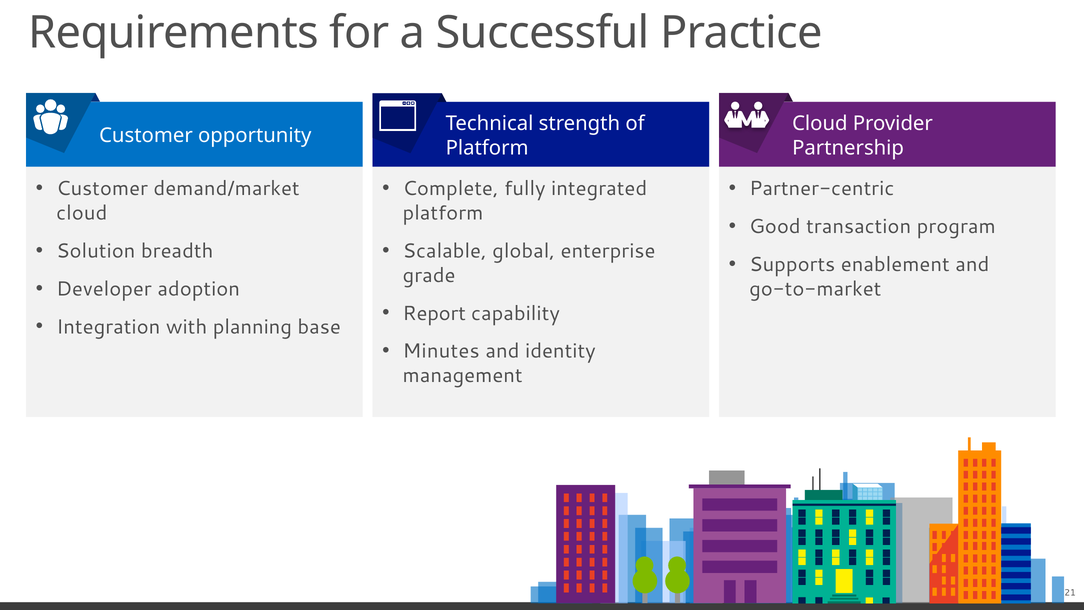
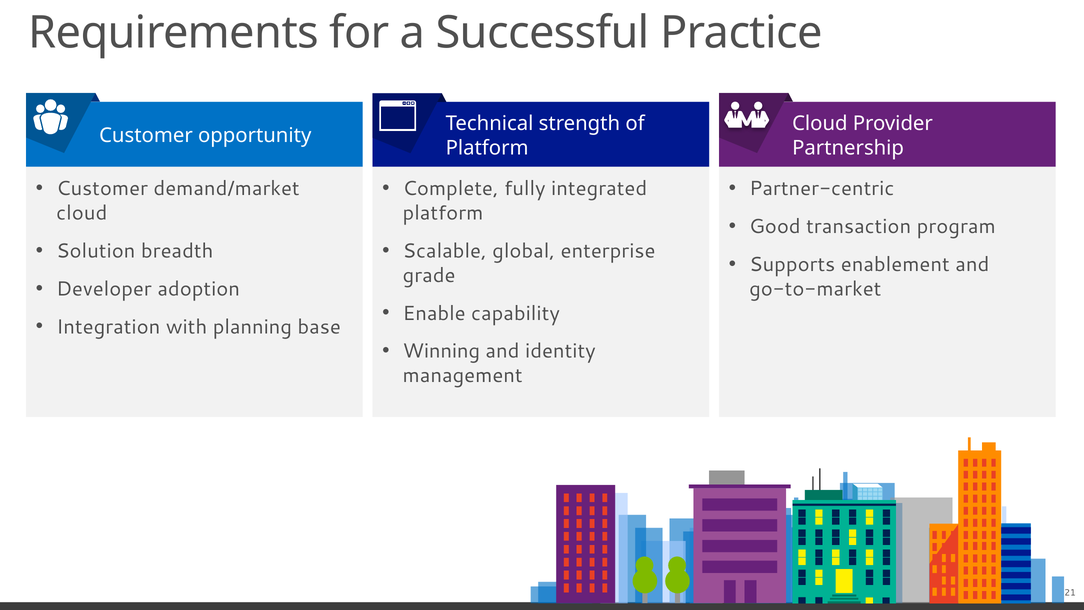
Report: Report -> Enable (434, 313)
Minutes: Minutes -> Winning (441, 351)
